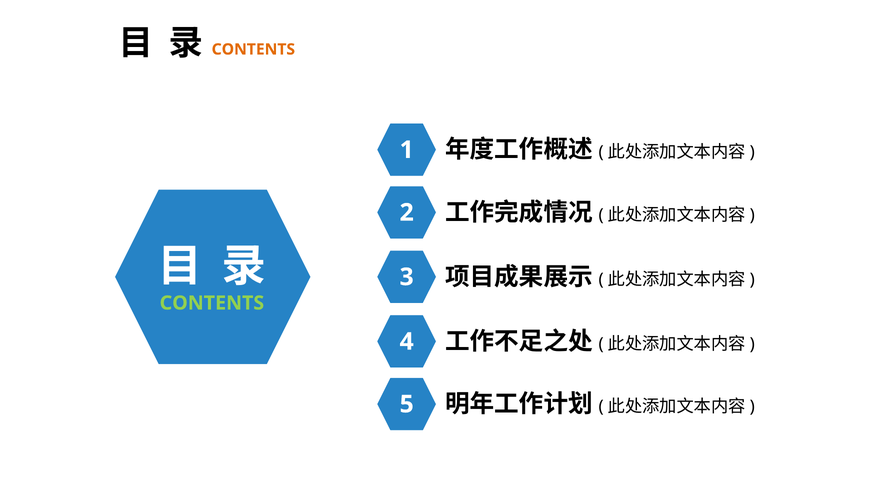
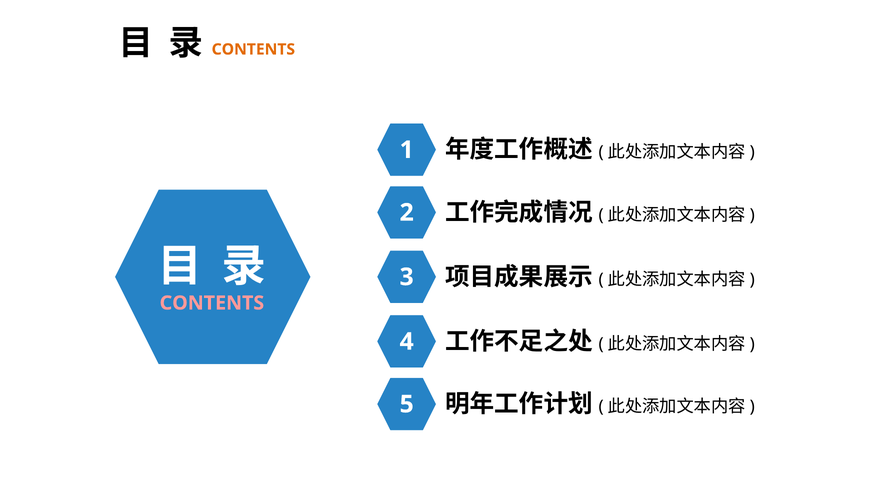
CONTENTS colour: light green -> pink (212, 303)
